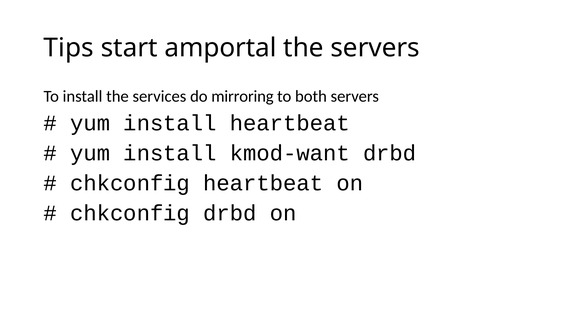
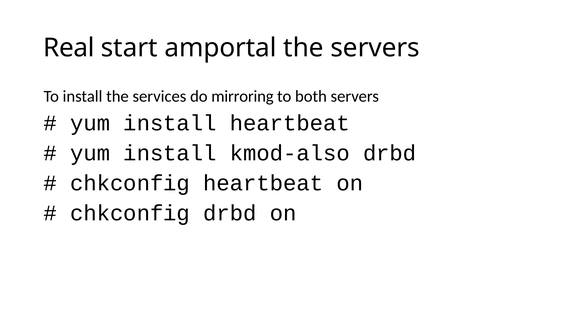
Tips: Tips -> Real (69, 48)
kmod-want: kmod-want -> kmod-also (290, 153)
